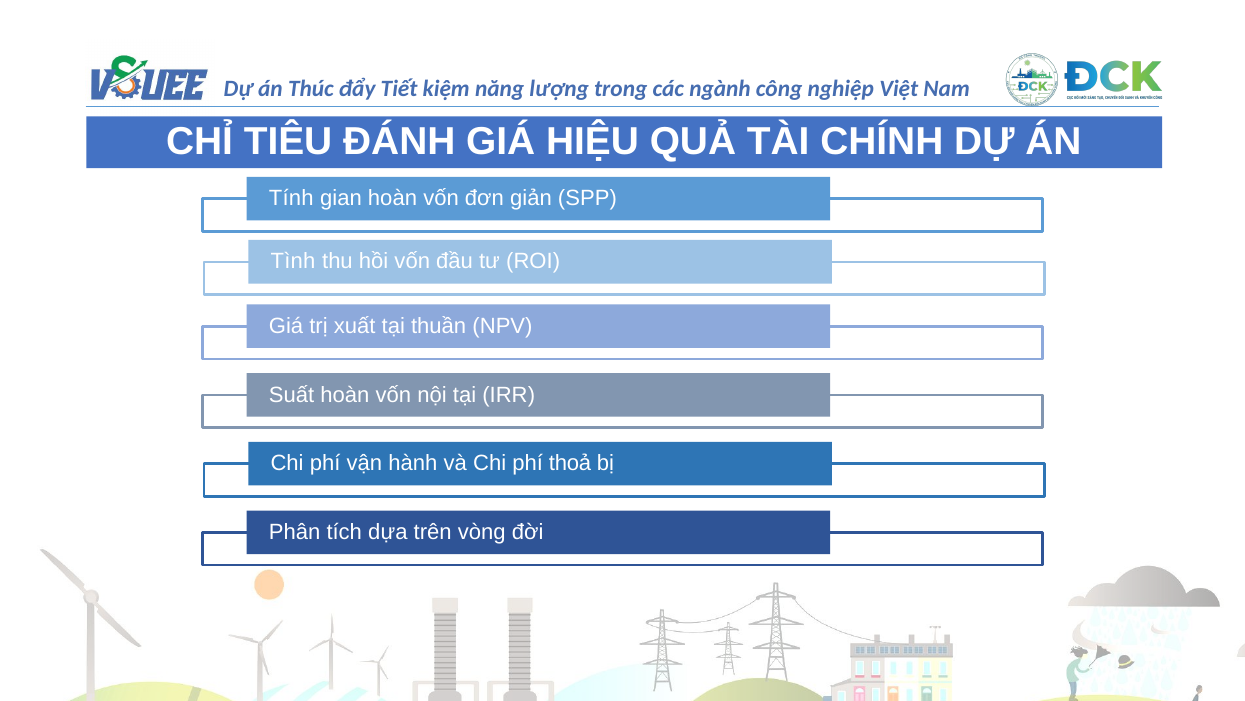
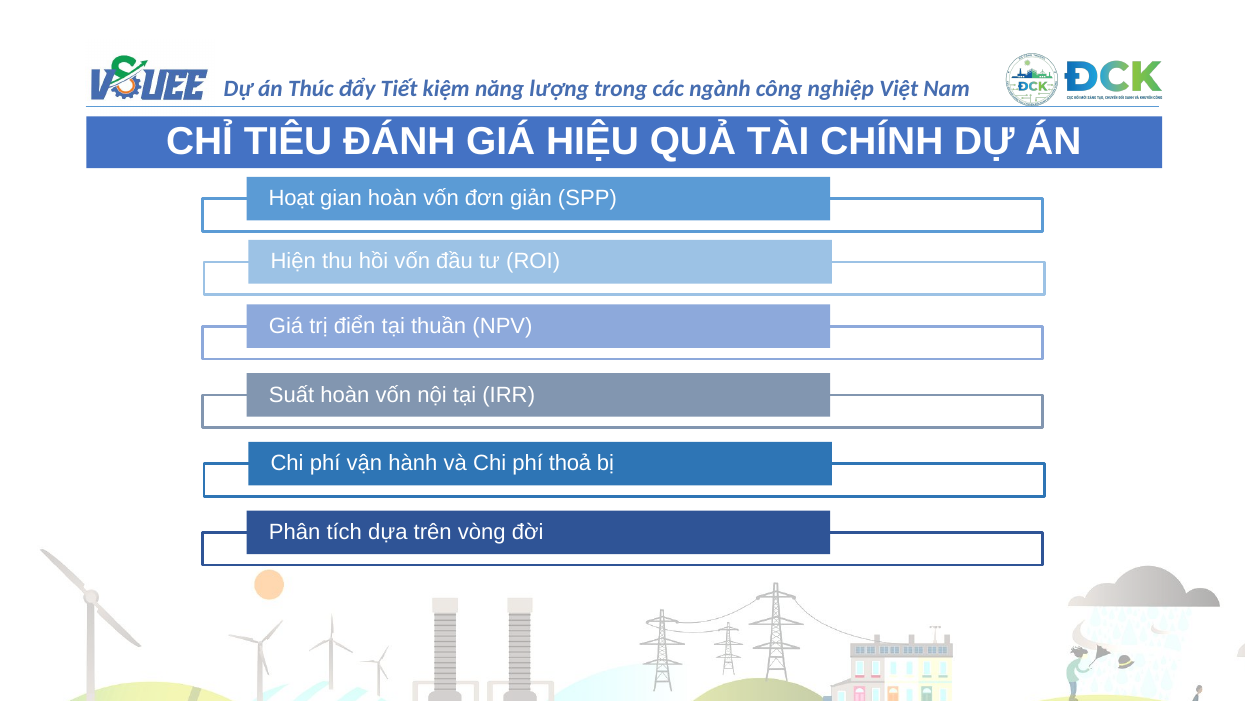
Tính: Tính -> Hoạt (292, 198)
Tình: Tình -> Hiện (293, 261)
xuất: xuất -> điển (355, 326)
